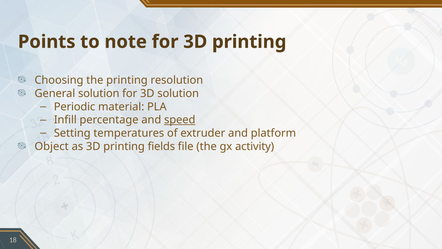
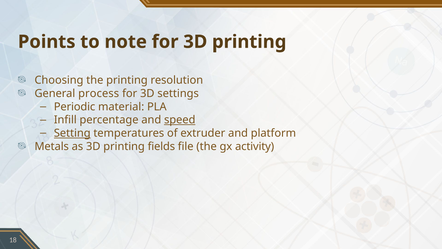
General solution: solution -> process (99, 93)
3D solution: solution -> settings (178, 93)
Setting underline: none -> present (72, 133)
Object: Object -> Metals (52, 146)
